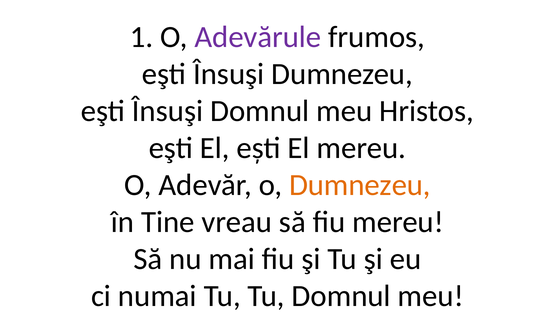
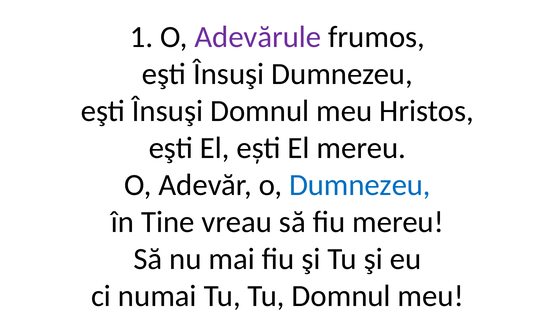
Dumnezeu colour: orange -> blue (360, 185)
